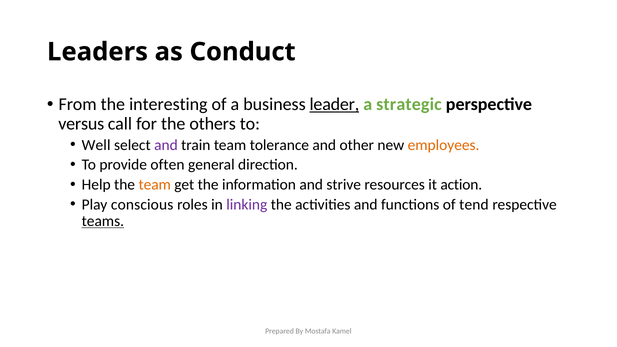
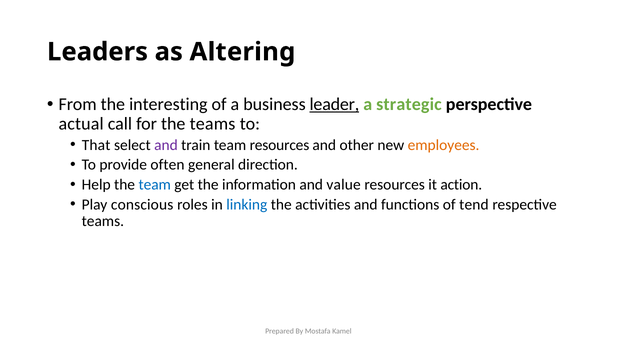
Conduct: Conduct -> Altering (242, 52)
versus: versus -> actual (81, 124)
the others: others -> teams (212, 124)
Well: Well -> That (96, 145)
team tolerance: tolerance -> resources (279, 145)
team colour: orange -> blue (155, 185)
strive: strive -> value (344, 185)
linking colour: purple -> blue (247, 205)
teams underline: present -> none (103, 221)
